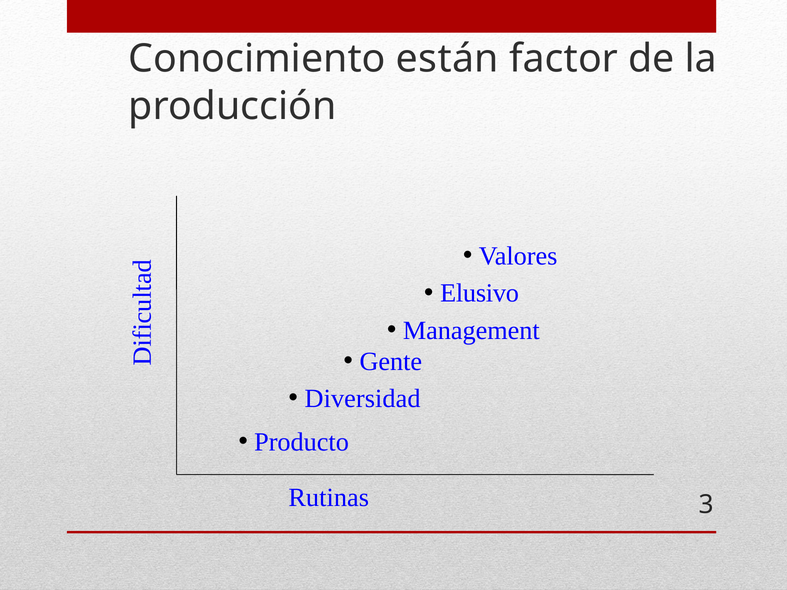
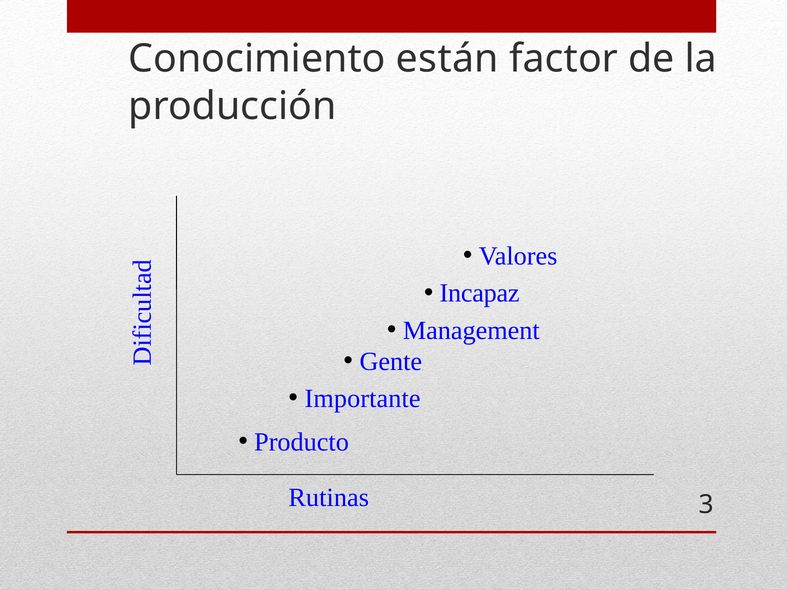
Elusivo: Elusivo -> Incapaz (480, 293)
Diversidad: Diversidad -> Importante (363, 399)
